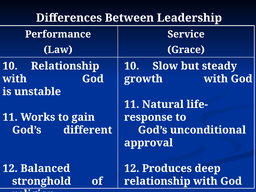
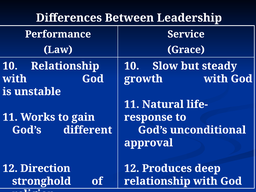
Balanced: Balanced -> Direction (45, 168)
